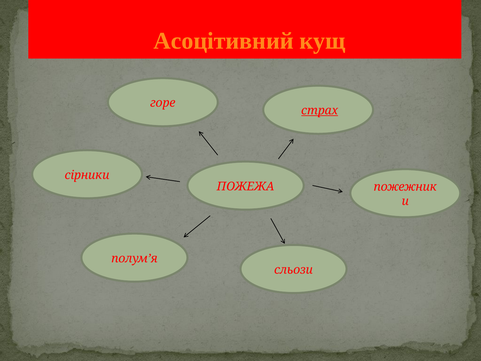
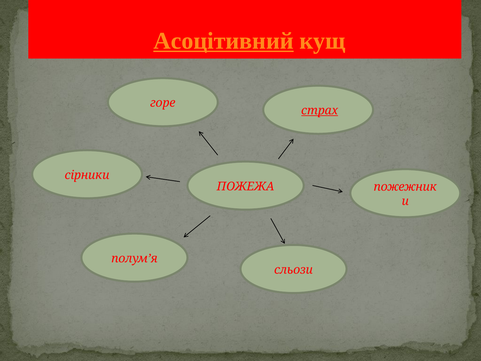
Асоцітивний underline: none -> present (224, 41)
